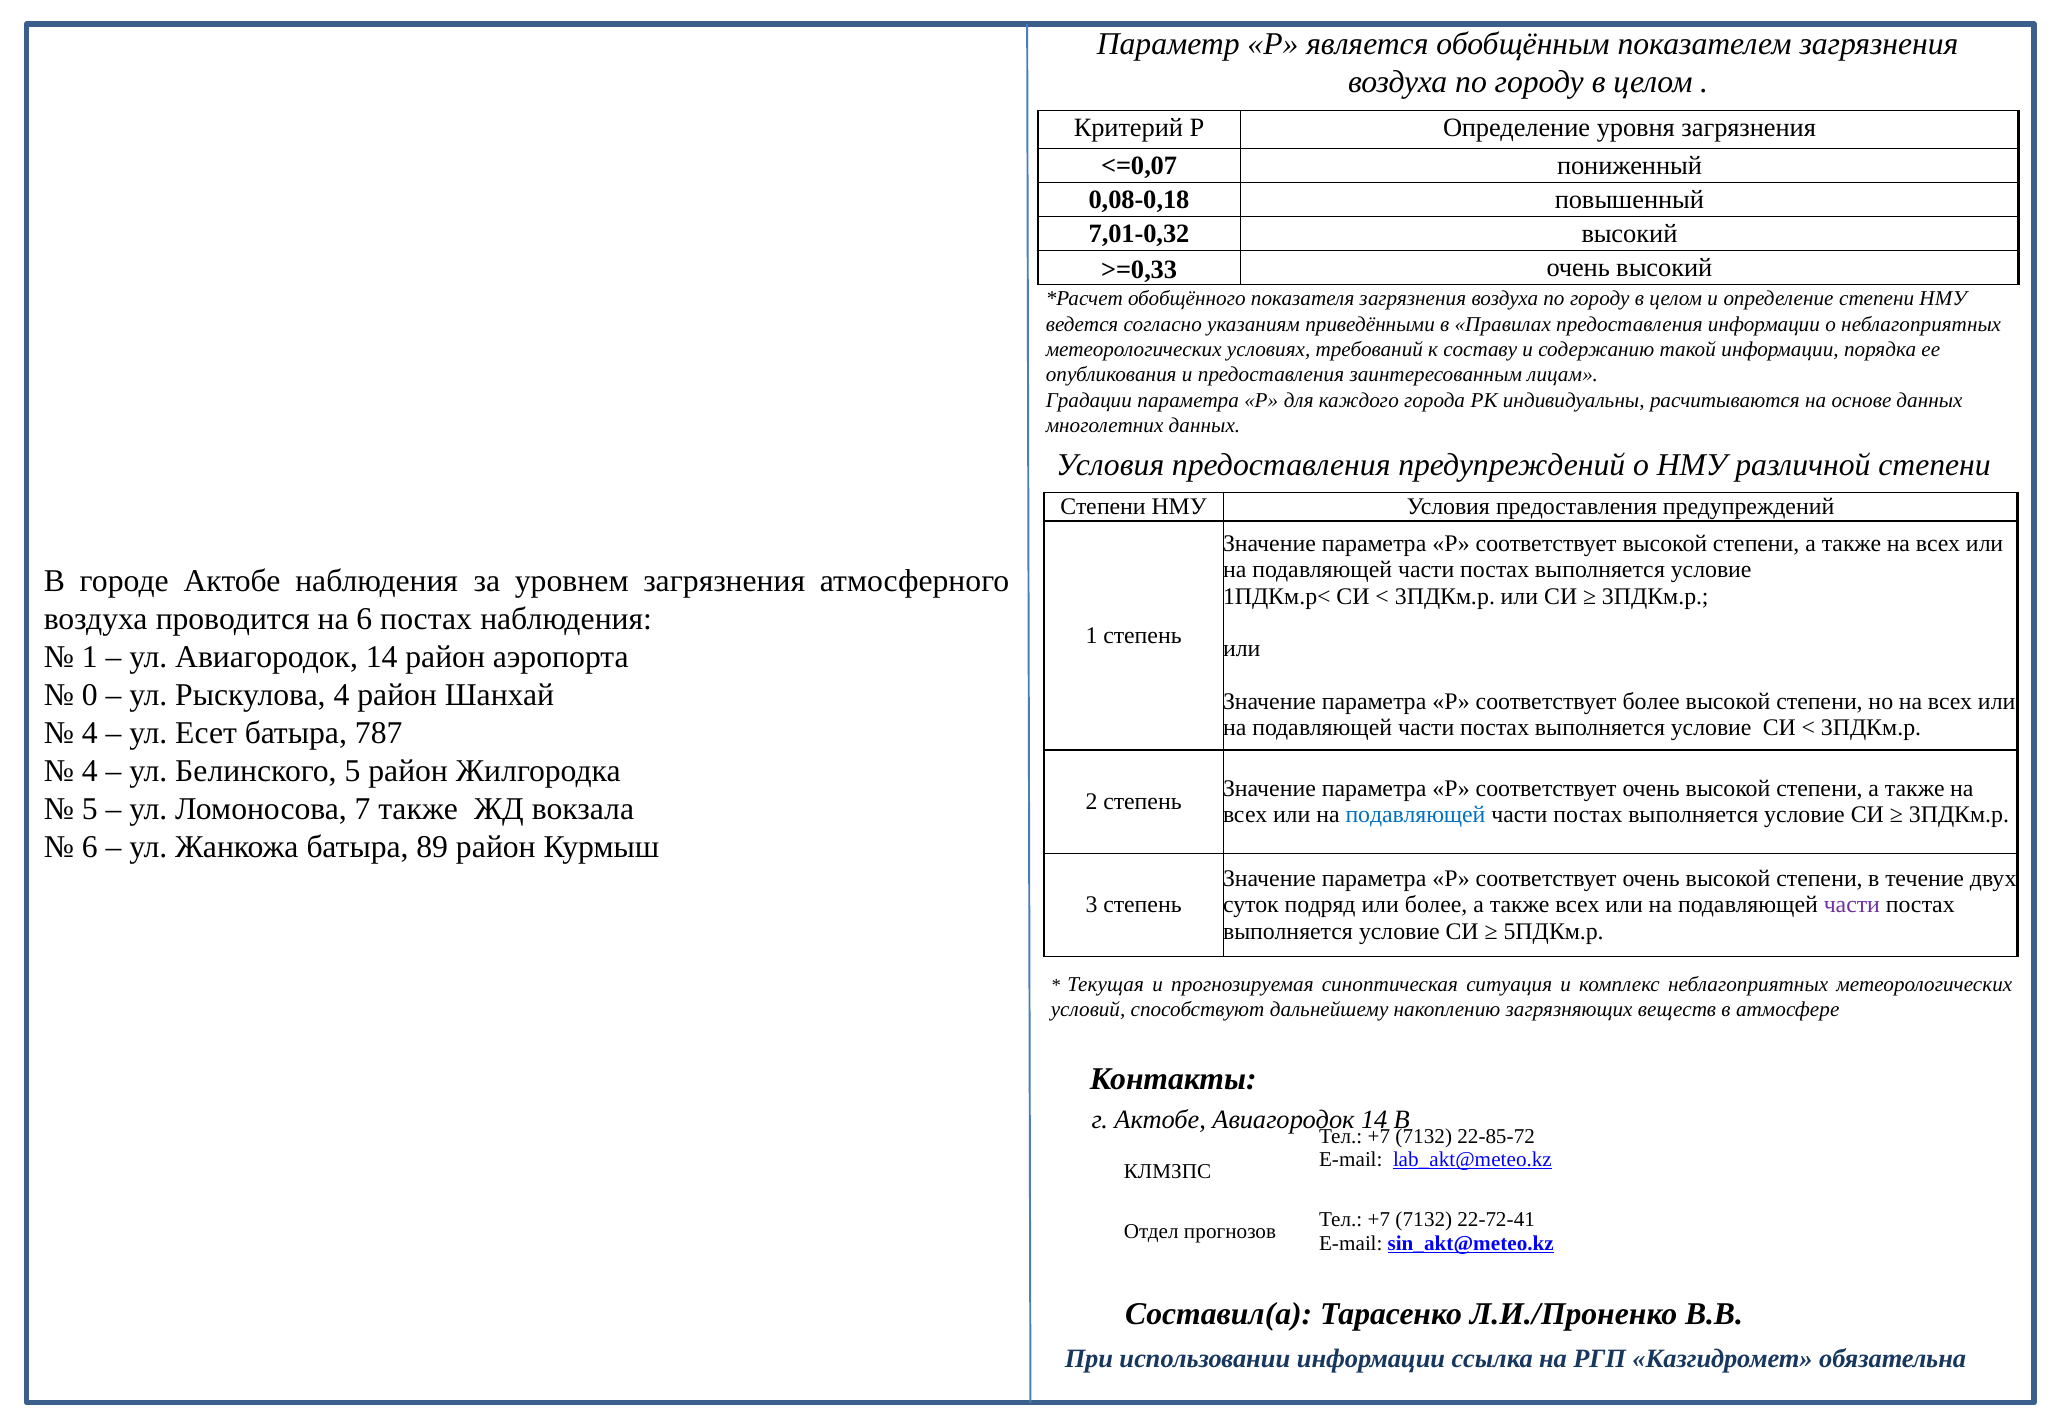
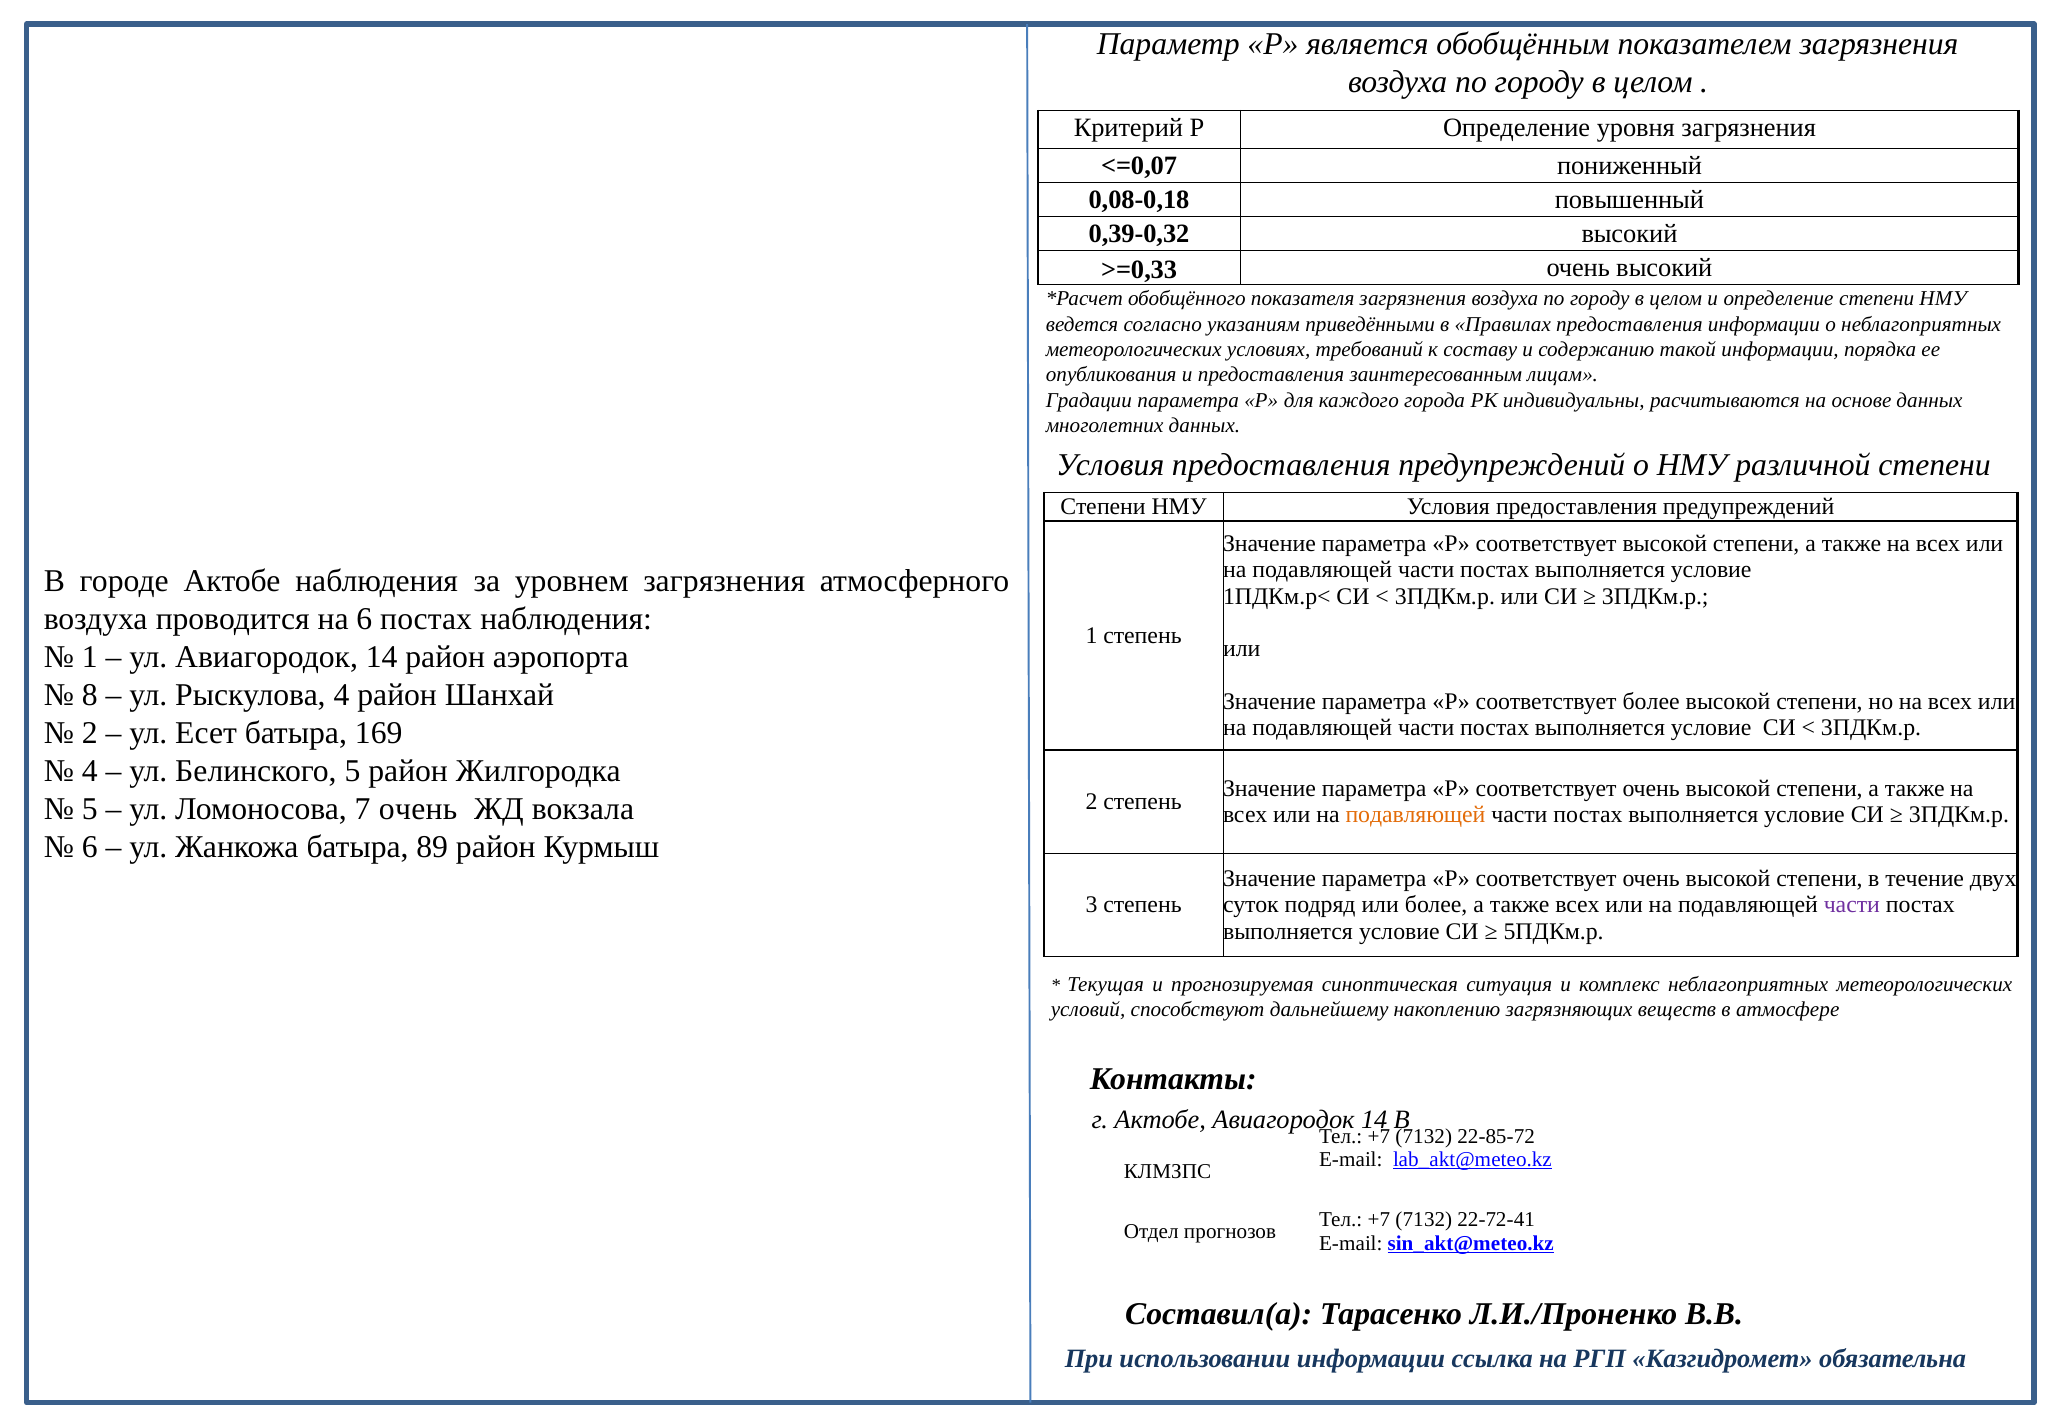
7,01-0,32: 7,01-0,32 -> 0,39-0,32 (1139, 234)
0: 0 -> 8 (90, 695)
4: 4 -> 2 (90, 733)
787: 787 -> 169 (379, 733)
7 также: также -> очень (418, 809)
подавляющей colour: blue -> orange (1415, 815)
